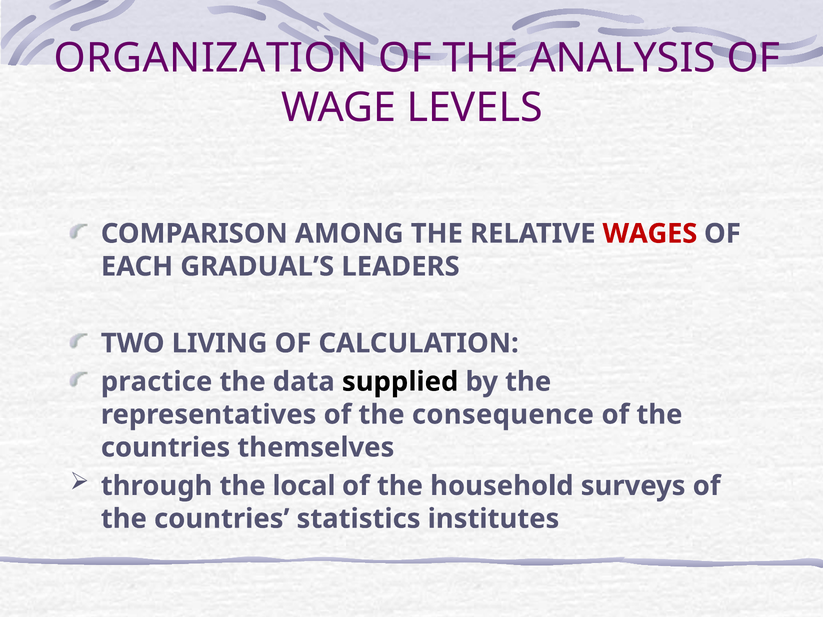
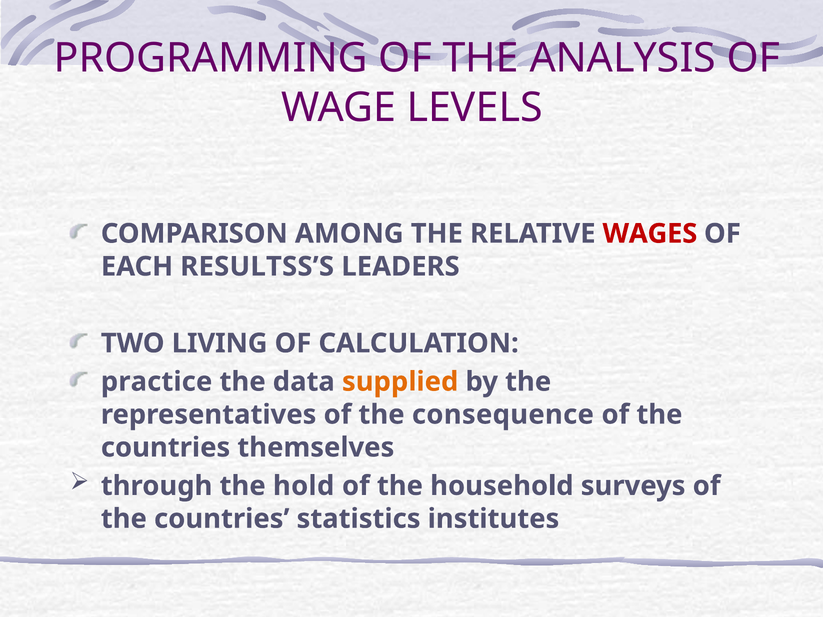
ORGANIZATION: ORGANIZATION -> PROGRAMMING (211, 58)
GRADUAL’S: GRADUAL’S -> RESULTSS’S (257, 267)
supplied colour: black -> orange (400, 382)
local: local -> hold (304, 486)
